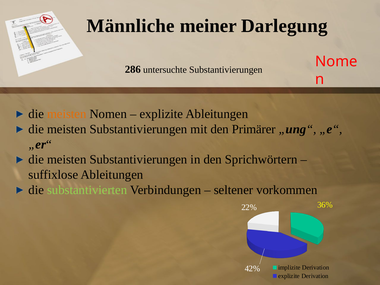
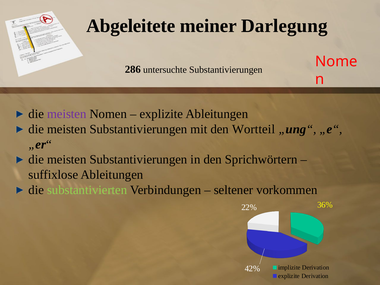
Männliche: Männliche -> Abgeleitete (131, 26)
meisten colour: orange -> purple (67, 114)
Primärer: Primärer -> Wortteil (254, 129)
